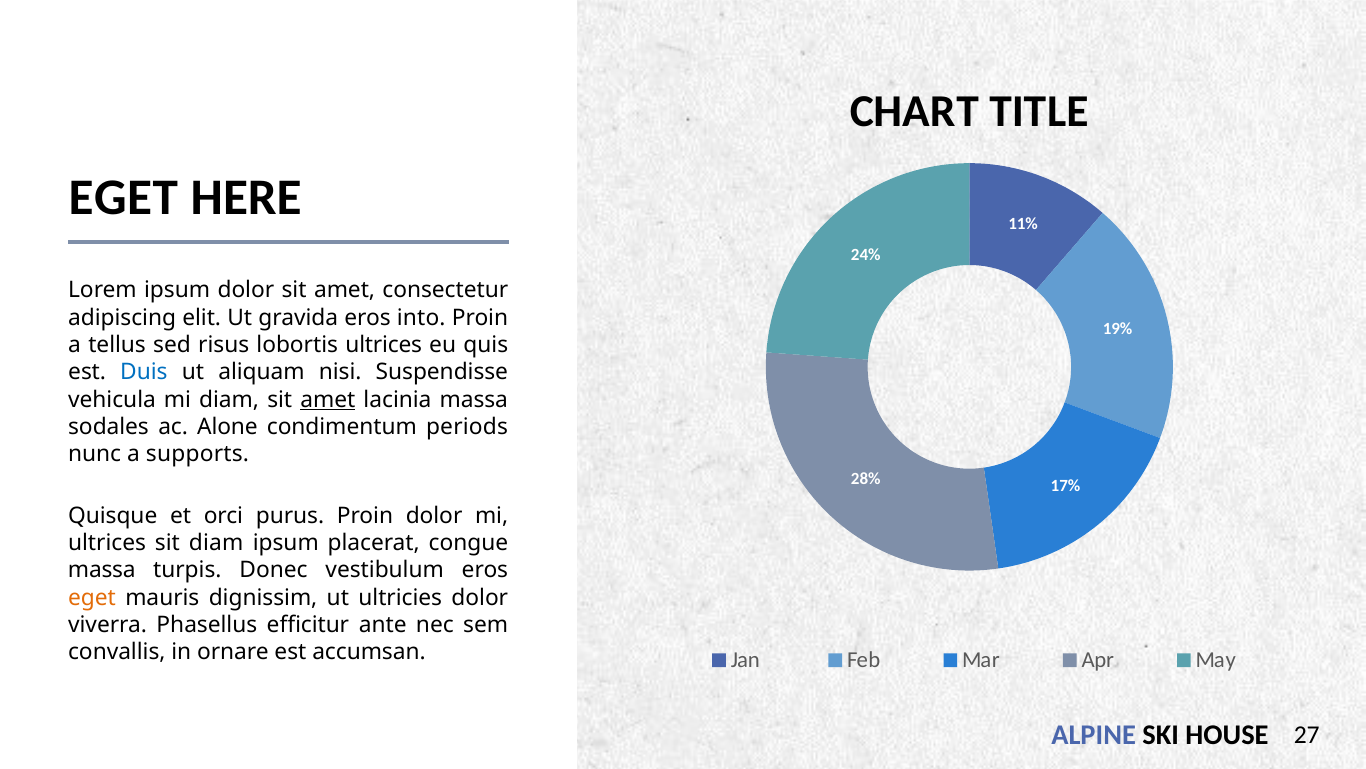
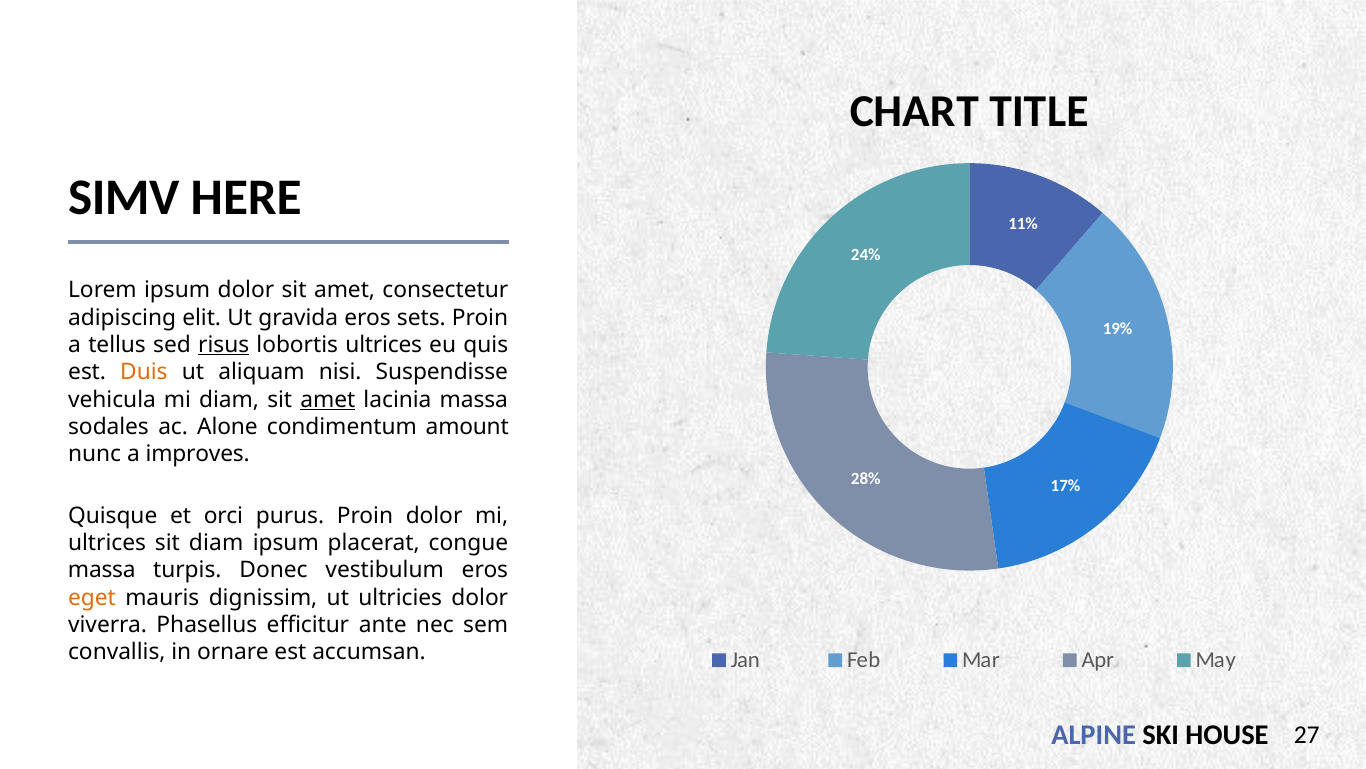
EGET: EGET -> SIMV (124, 197)
into: into -> sets (421, 317)
risus underline: none -> present (224, 345)
Duis colour: blue -> orange (144, 372)
periods: periods -> amount (467, 427)
supports: supports -> improves (198, 454)
